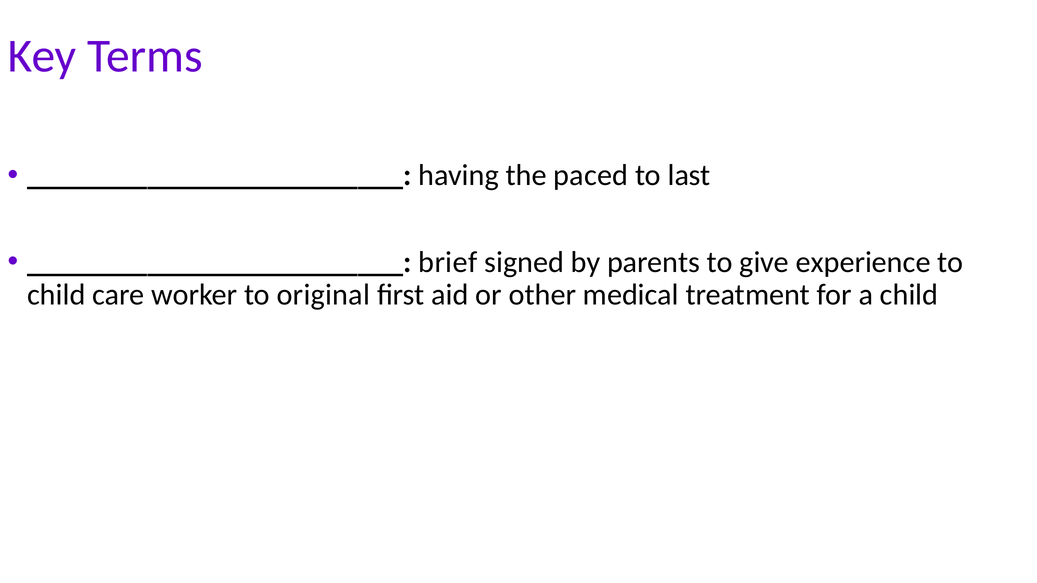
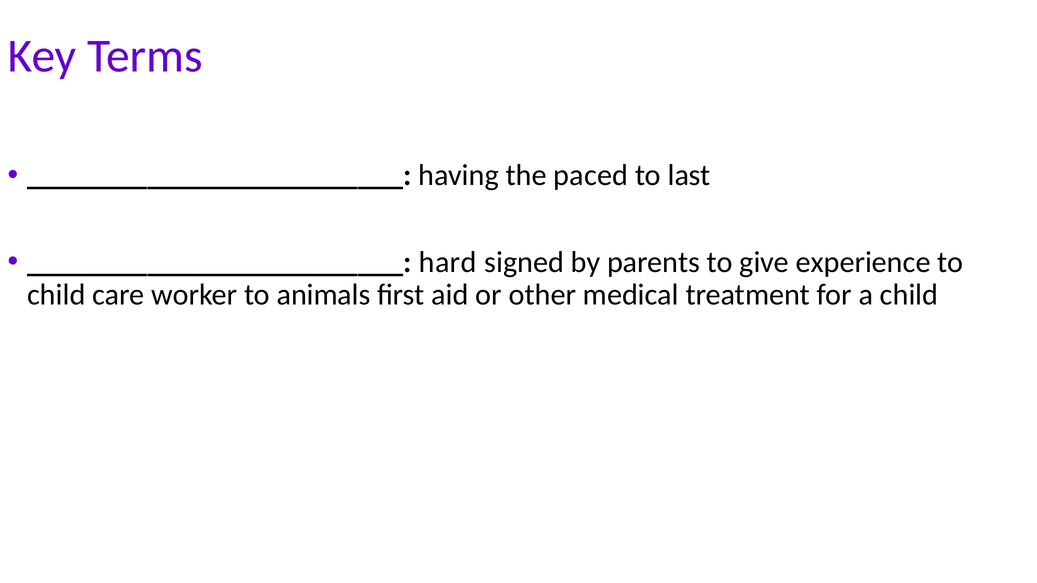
brief: brief -> hard (448, 262)
original: original -> animals (324, 295)
